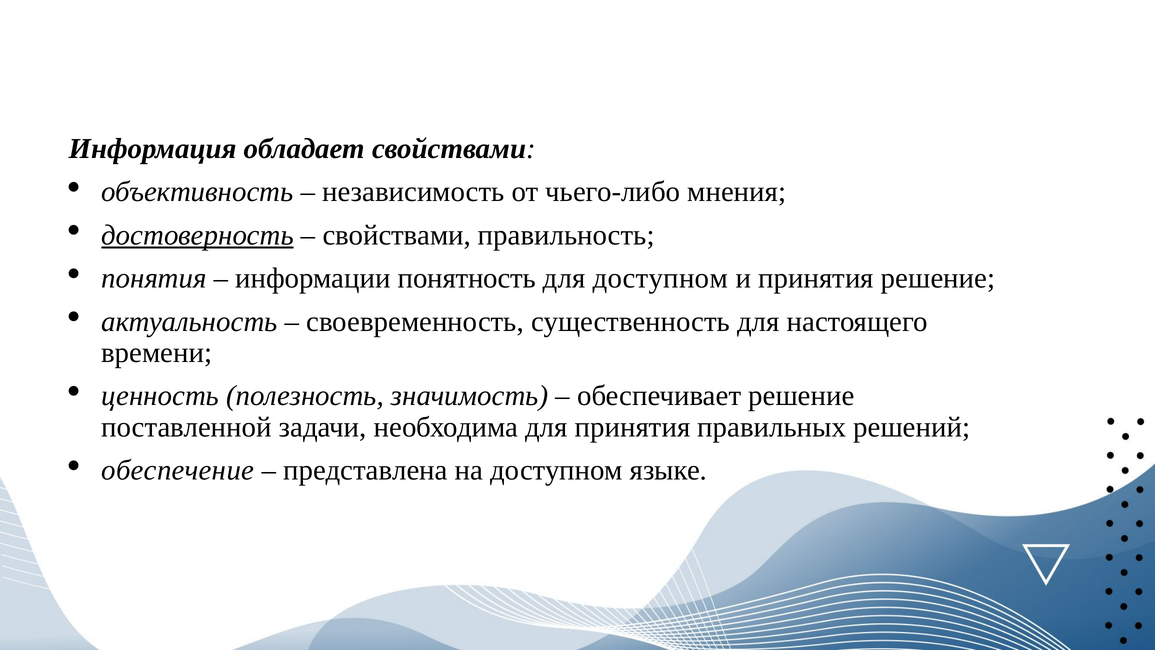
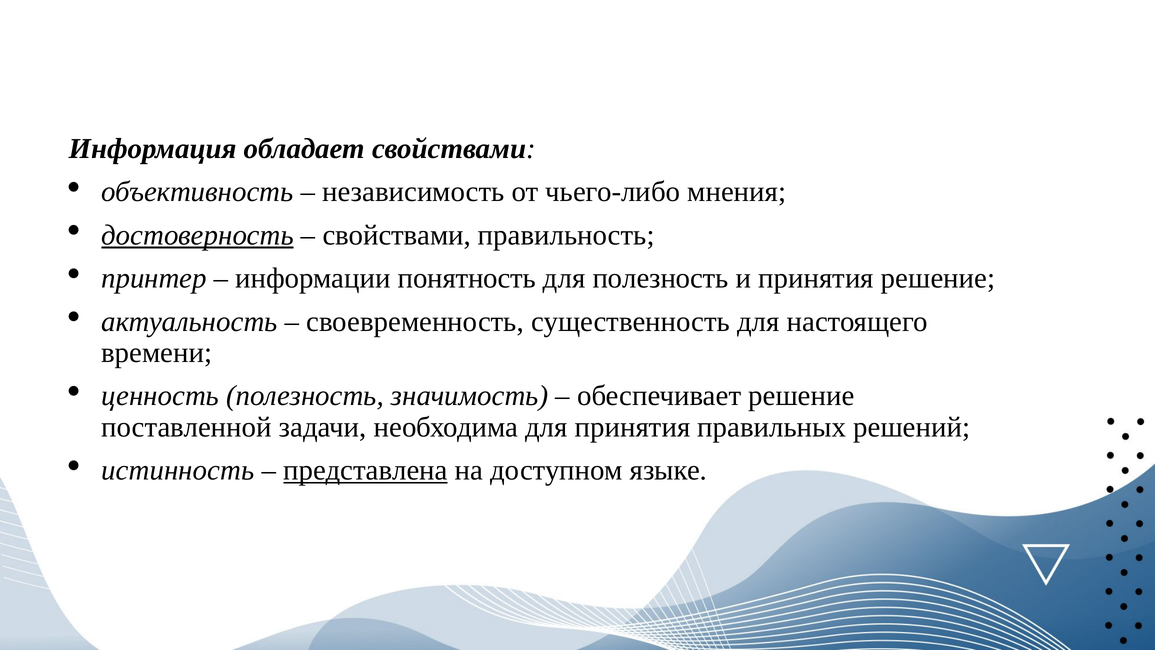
понятия: понятия -> принтер (154, 278)
для доступном: доступном -> полезность (661, 278)
обеспечение: обеспечение -> истинность (178, 470)
представлена underline: none -> present (365, 470)
